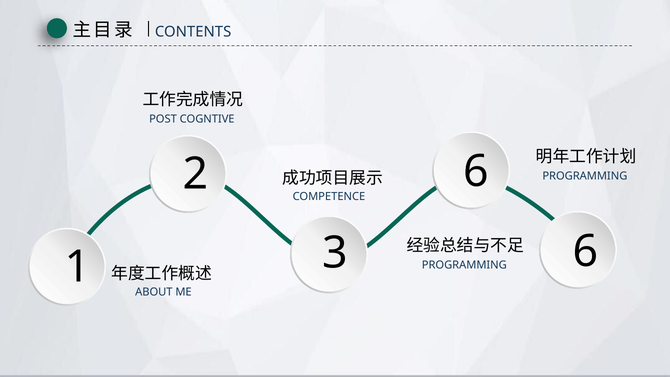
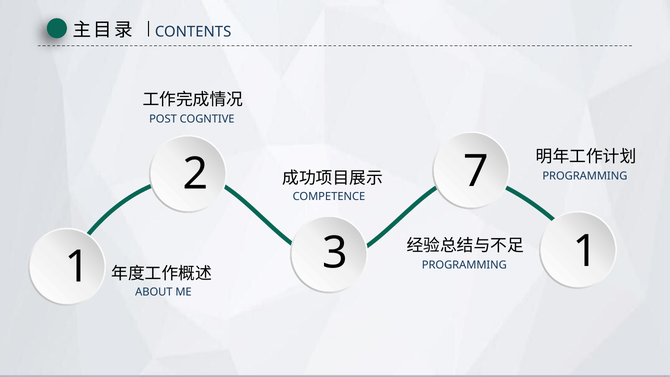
2 6: 6 -> 7 (476, 172)
3 6: 6 -> 1 (586, 252)
